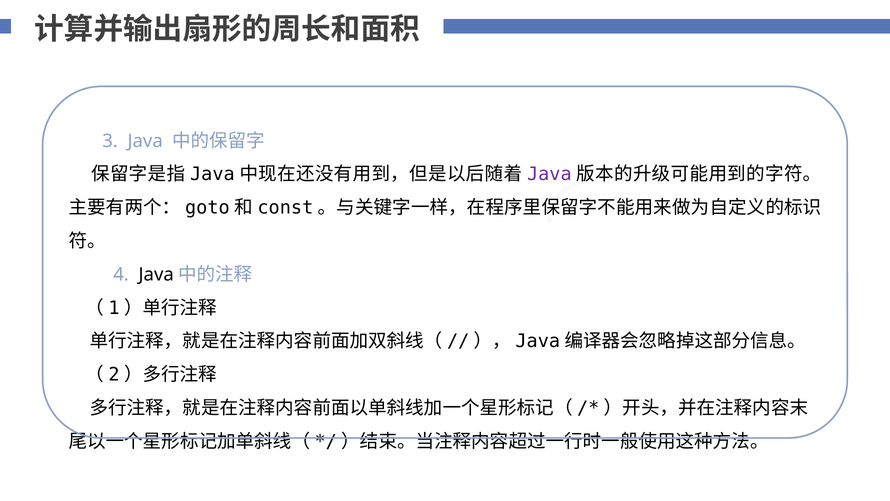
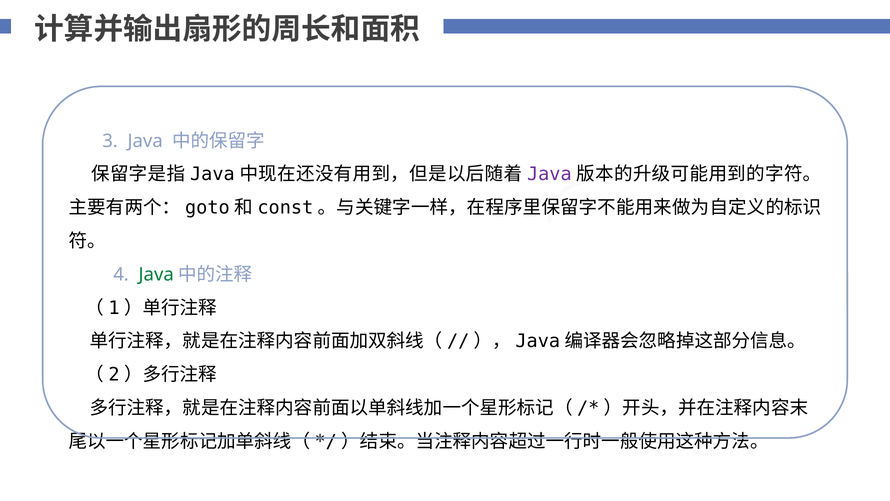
Java colour: black -> green (156, 274)
